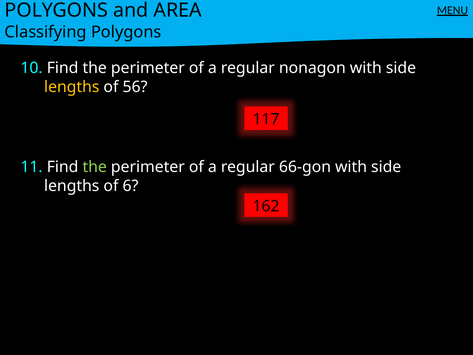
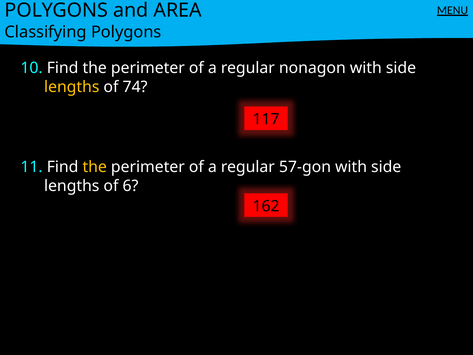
56: 56 -> 74 (135, 87)
the colour: light green -> yellow (95, 167)
66-gon: 66-gon -> 57-gon (305, 167)
